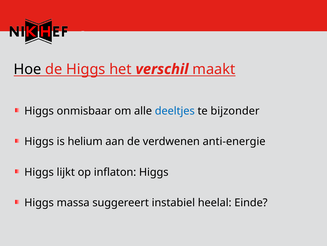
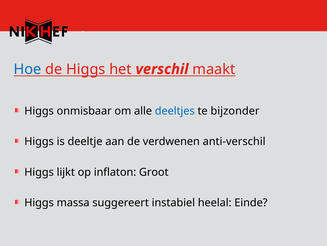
Hoe colour: black -> blue (28, 69)
helium: helium -> deeltje (85, 141)
anti-energie: anti-energie -> anti-verschil (234, 141)
inflaton Higgs: Higgs -> Groot (154, 172)
